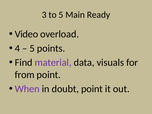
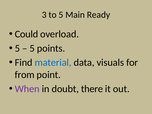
Video: Video -> Could (26, 34)
4: 4 -> 5 (17, 48)
material colour: purple -> blue (53, 63)
doubt point: point -> there (92, 89)
